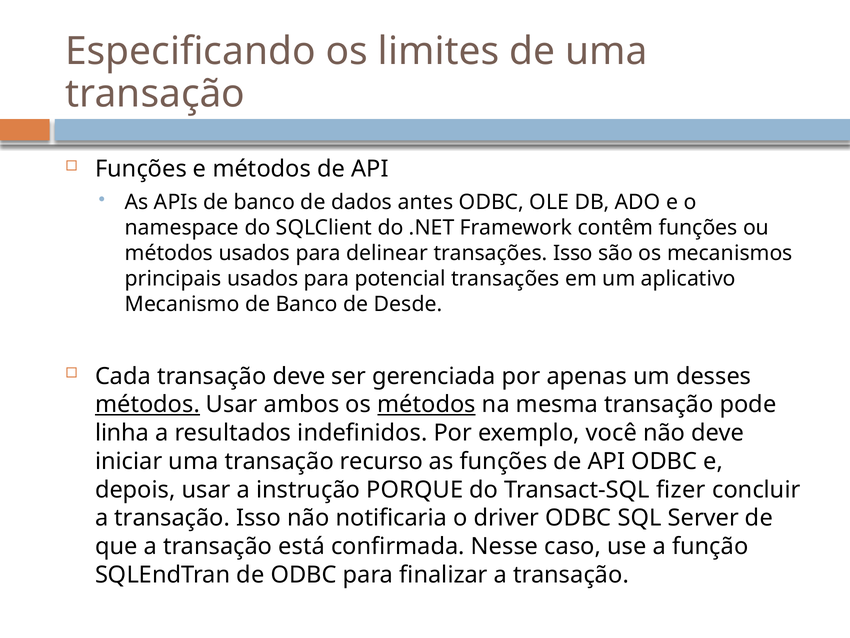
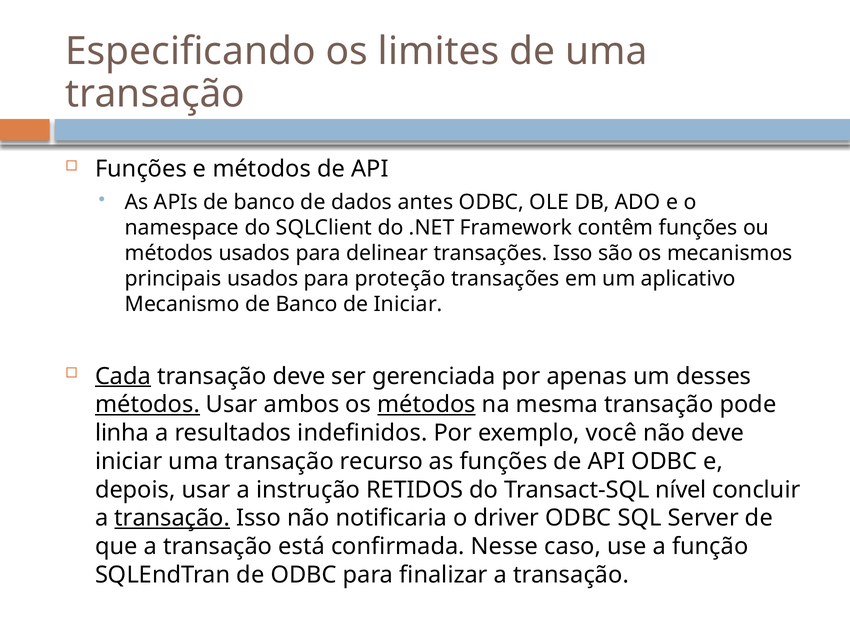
potencial: potencial -> proteção (400, 279)
de Desde: Desde -> Iniciar (408, 304)
Cada underline: none -> present (123, 376)
PORQUE: PORQUE -> RETIDOS (415, 489)
fizer: fizer -> nível (681, 489)
transação underline: none -> present (172, 518)
